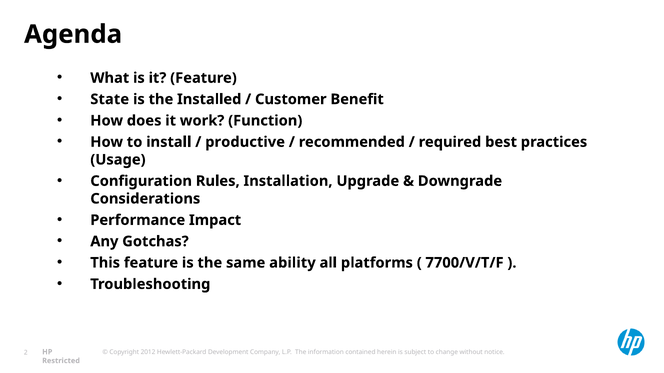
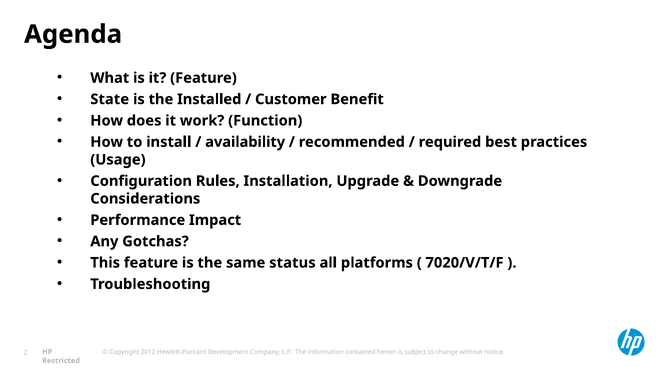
productive: productive -> availability (245, 142)
ability: ability -> status (292, 263)
7700/V/T/F: 7700/V/T/F -> 7020/V/T/F (465, 263)
